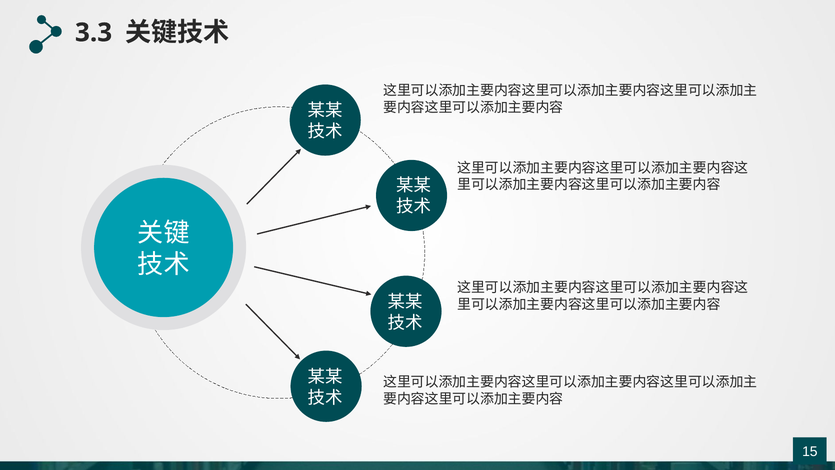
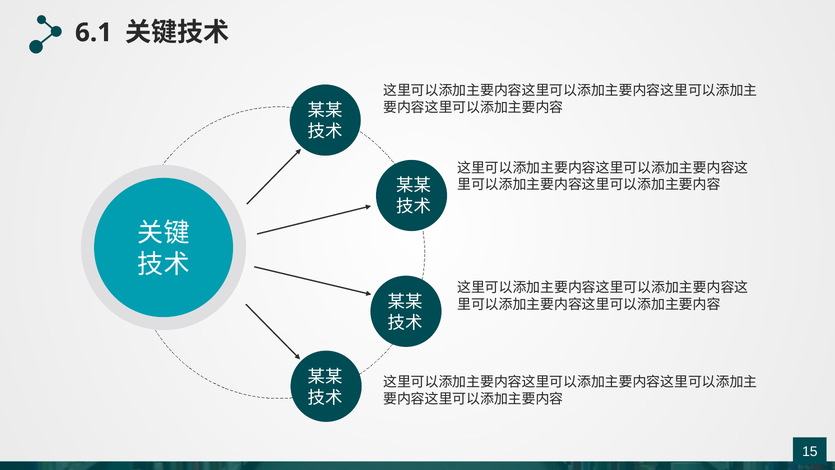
3.3: 3.3 -> 6.1 (94, 33)
